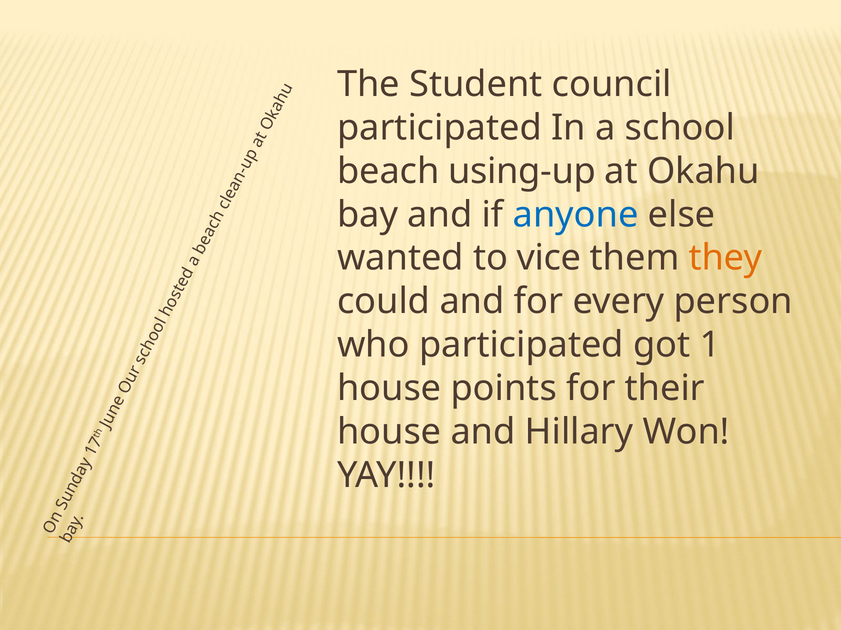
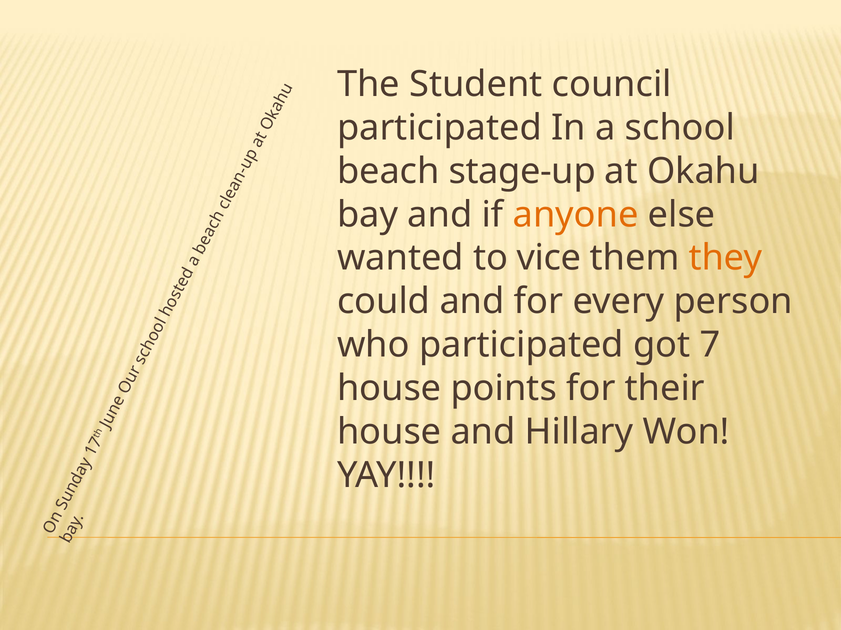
using-up: using-up -> stage-up (522, 171)
anyone colour: blue -> orange (576, 215)
got 1: 1 -> 7 (710, 345)
